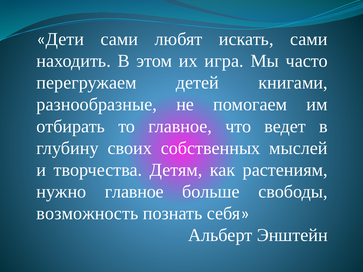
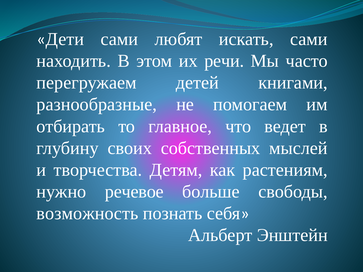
игра: игра -> речи (224, 61)
нужно главное: главное -> речевое (134, 192)
